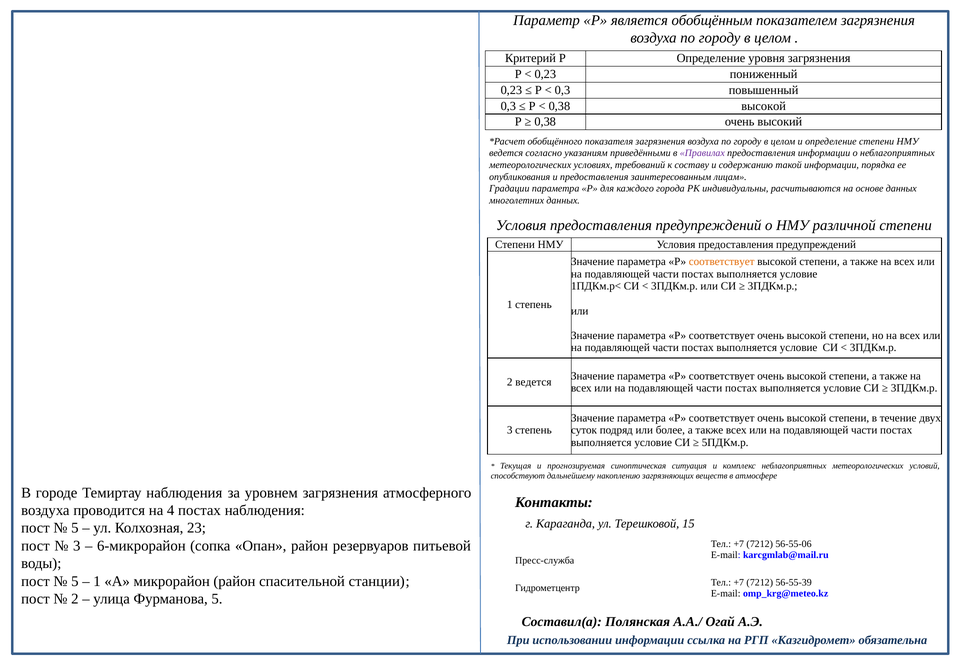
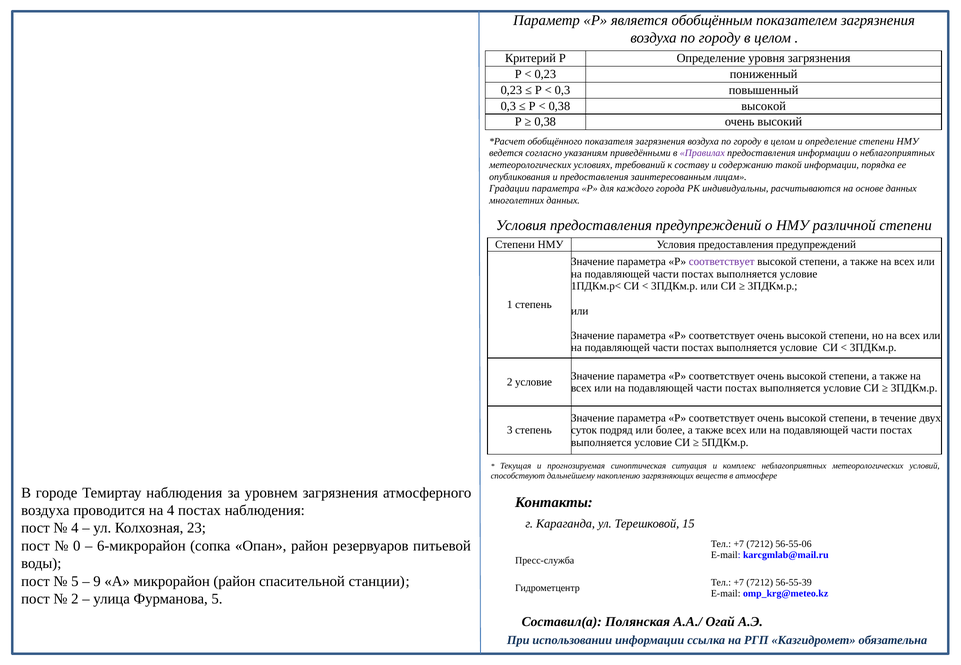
соответствует colour: orange -> purple (722, 262)
2 ведется: ведется -> условие (534, 382)
5: 5 -> 4 (75, 528)
3: 3 -> 0 (77, 546)
1: 1 -> 9 (97, 582)
